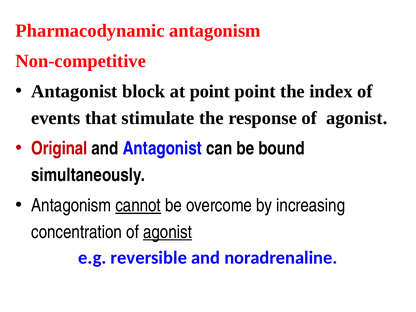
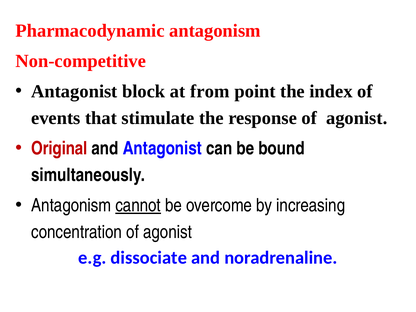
at point: point -> from (210, 91)
agonist underline: present -> none (168, 232)
reversible: reversible -> dissociate (149, 258)
